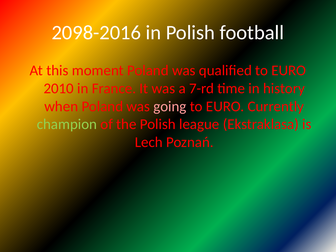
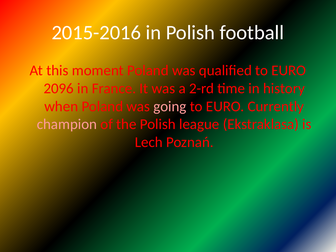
2098-2016: 2098-2016 -> 2015-2016 (96, 33)
2010: 2010 -> 2096 (59, 88)
7-rd: 7-rd -> 2-rd (202, 88)
champion colour: light green -> pink (67, 124)
